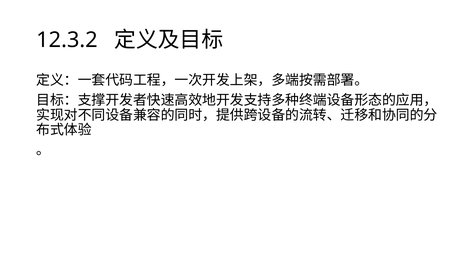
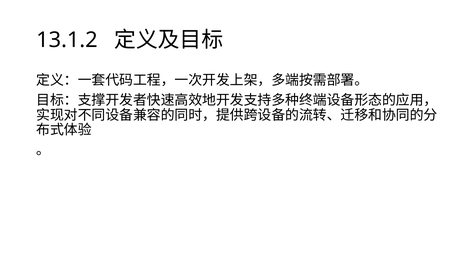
12.3.2: 12.3.2 -> 13.1.2 (67, 40)
